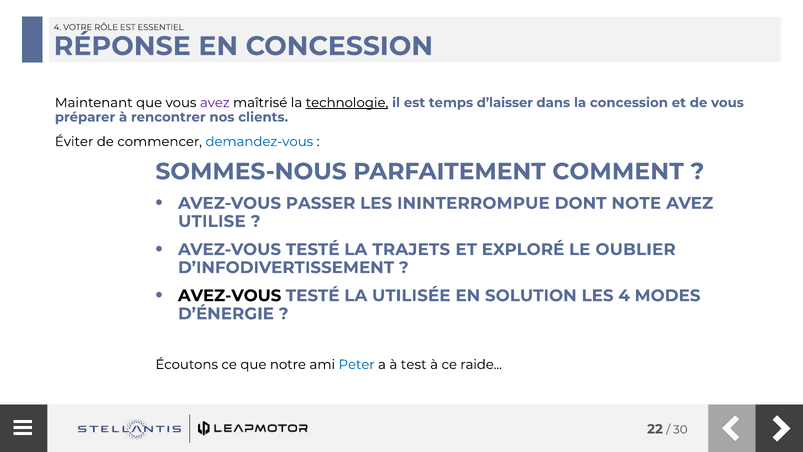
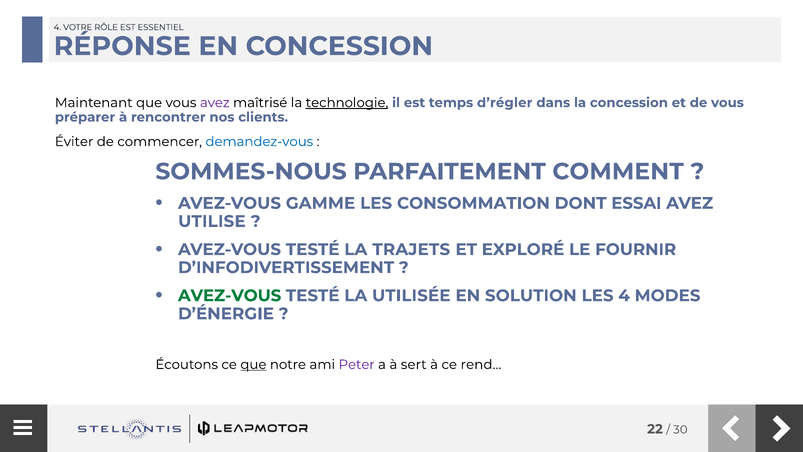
d’laisser: d’laisser -> d’régler (505, 103)
PASSER: PASSER -> GAMME (320, 203)
ININTERROMPUE: ININTERROMPUE -> CONSOMMATION (473, 203)
NOTE: NOTE -> ESSAI (636, 203)
OUBLIER: OUBLIER -> FOURNIR (636, 249)
AVEZ-VOUS colour: black -> green (230, 295)
que underline: none -> present (253, 364)
Peter colour: blue -> purple (357, 364)
test: test -> sert (414, 364)
raide: raide -> rend (481, 364)
